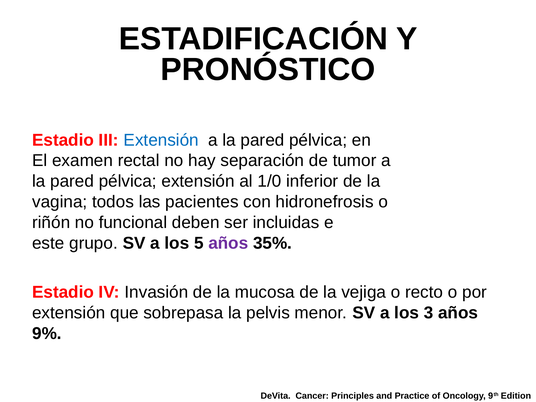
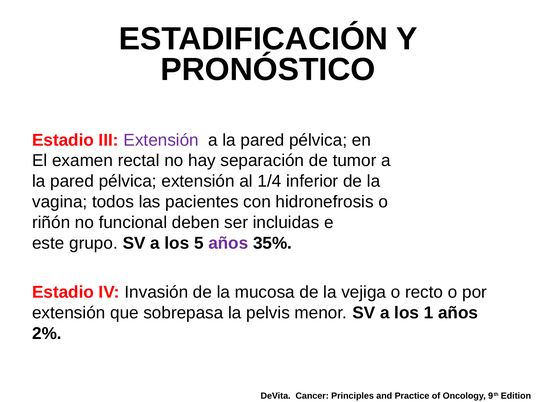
Extensión colour: blue -> purple (161, 140)
1/0: 1/0 -> 1/4 (269, 181)
3: 3 -> 1 (429, 313)
9%: 9% -> 2% (47, 333)
